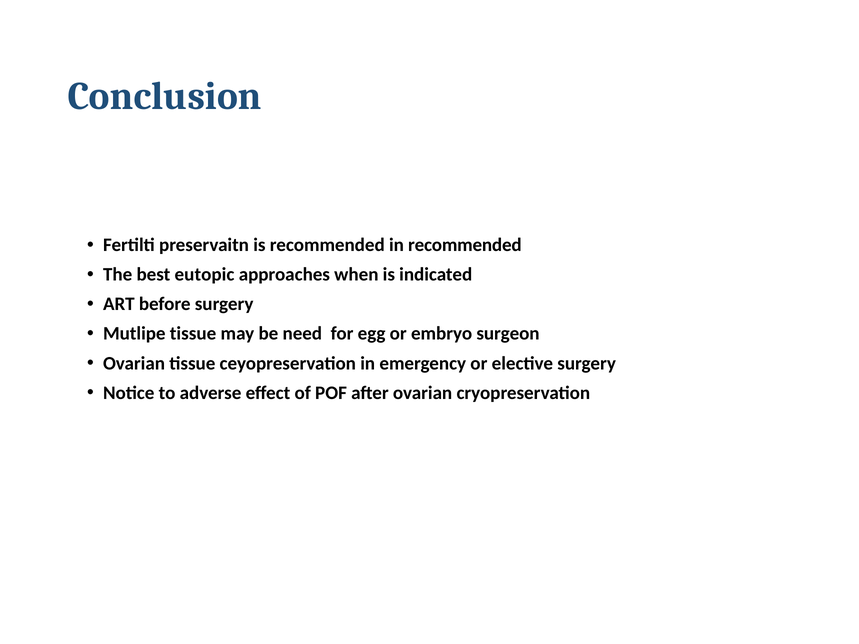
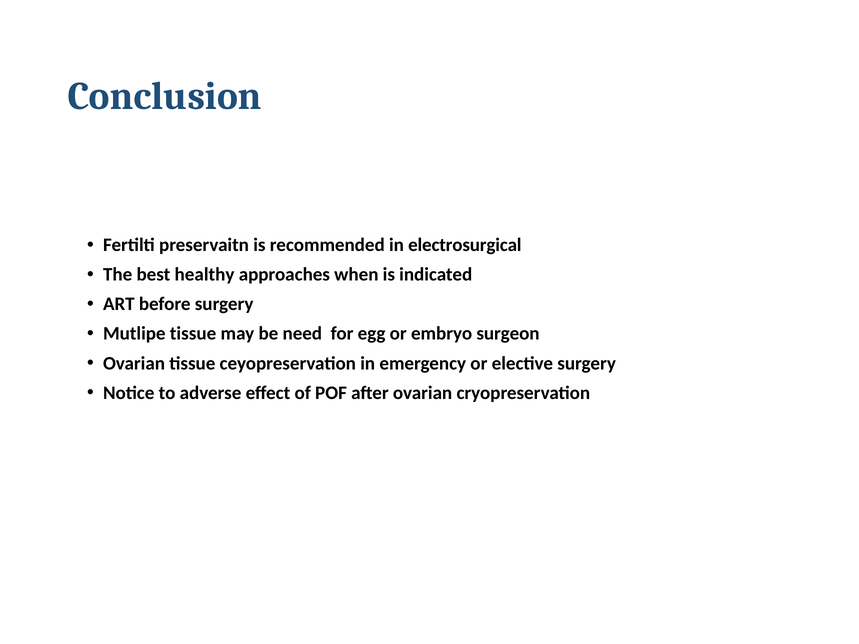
in recommended: recommended -> electrosurgical (465, 245)
eutopic: eutopic -> healthy (205, 275)
